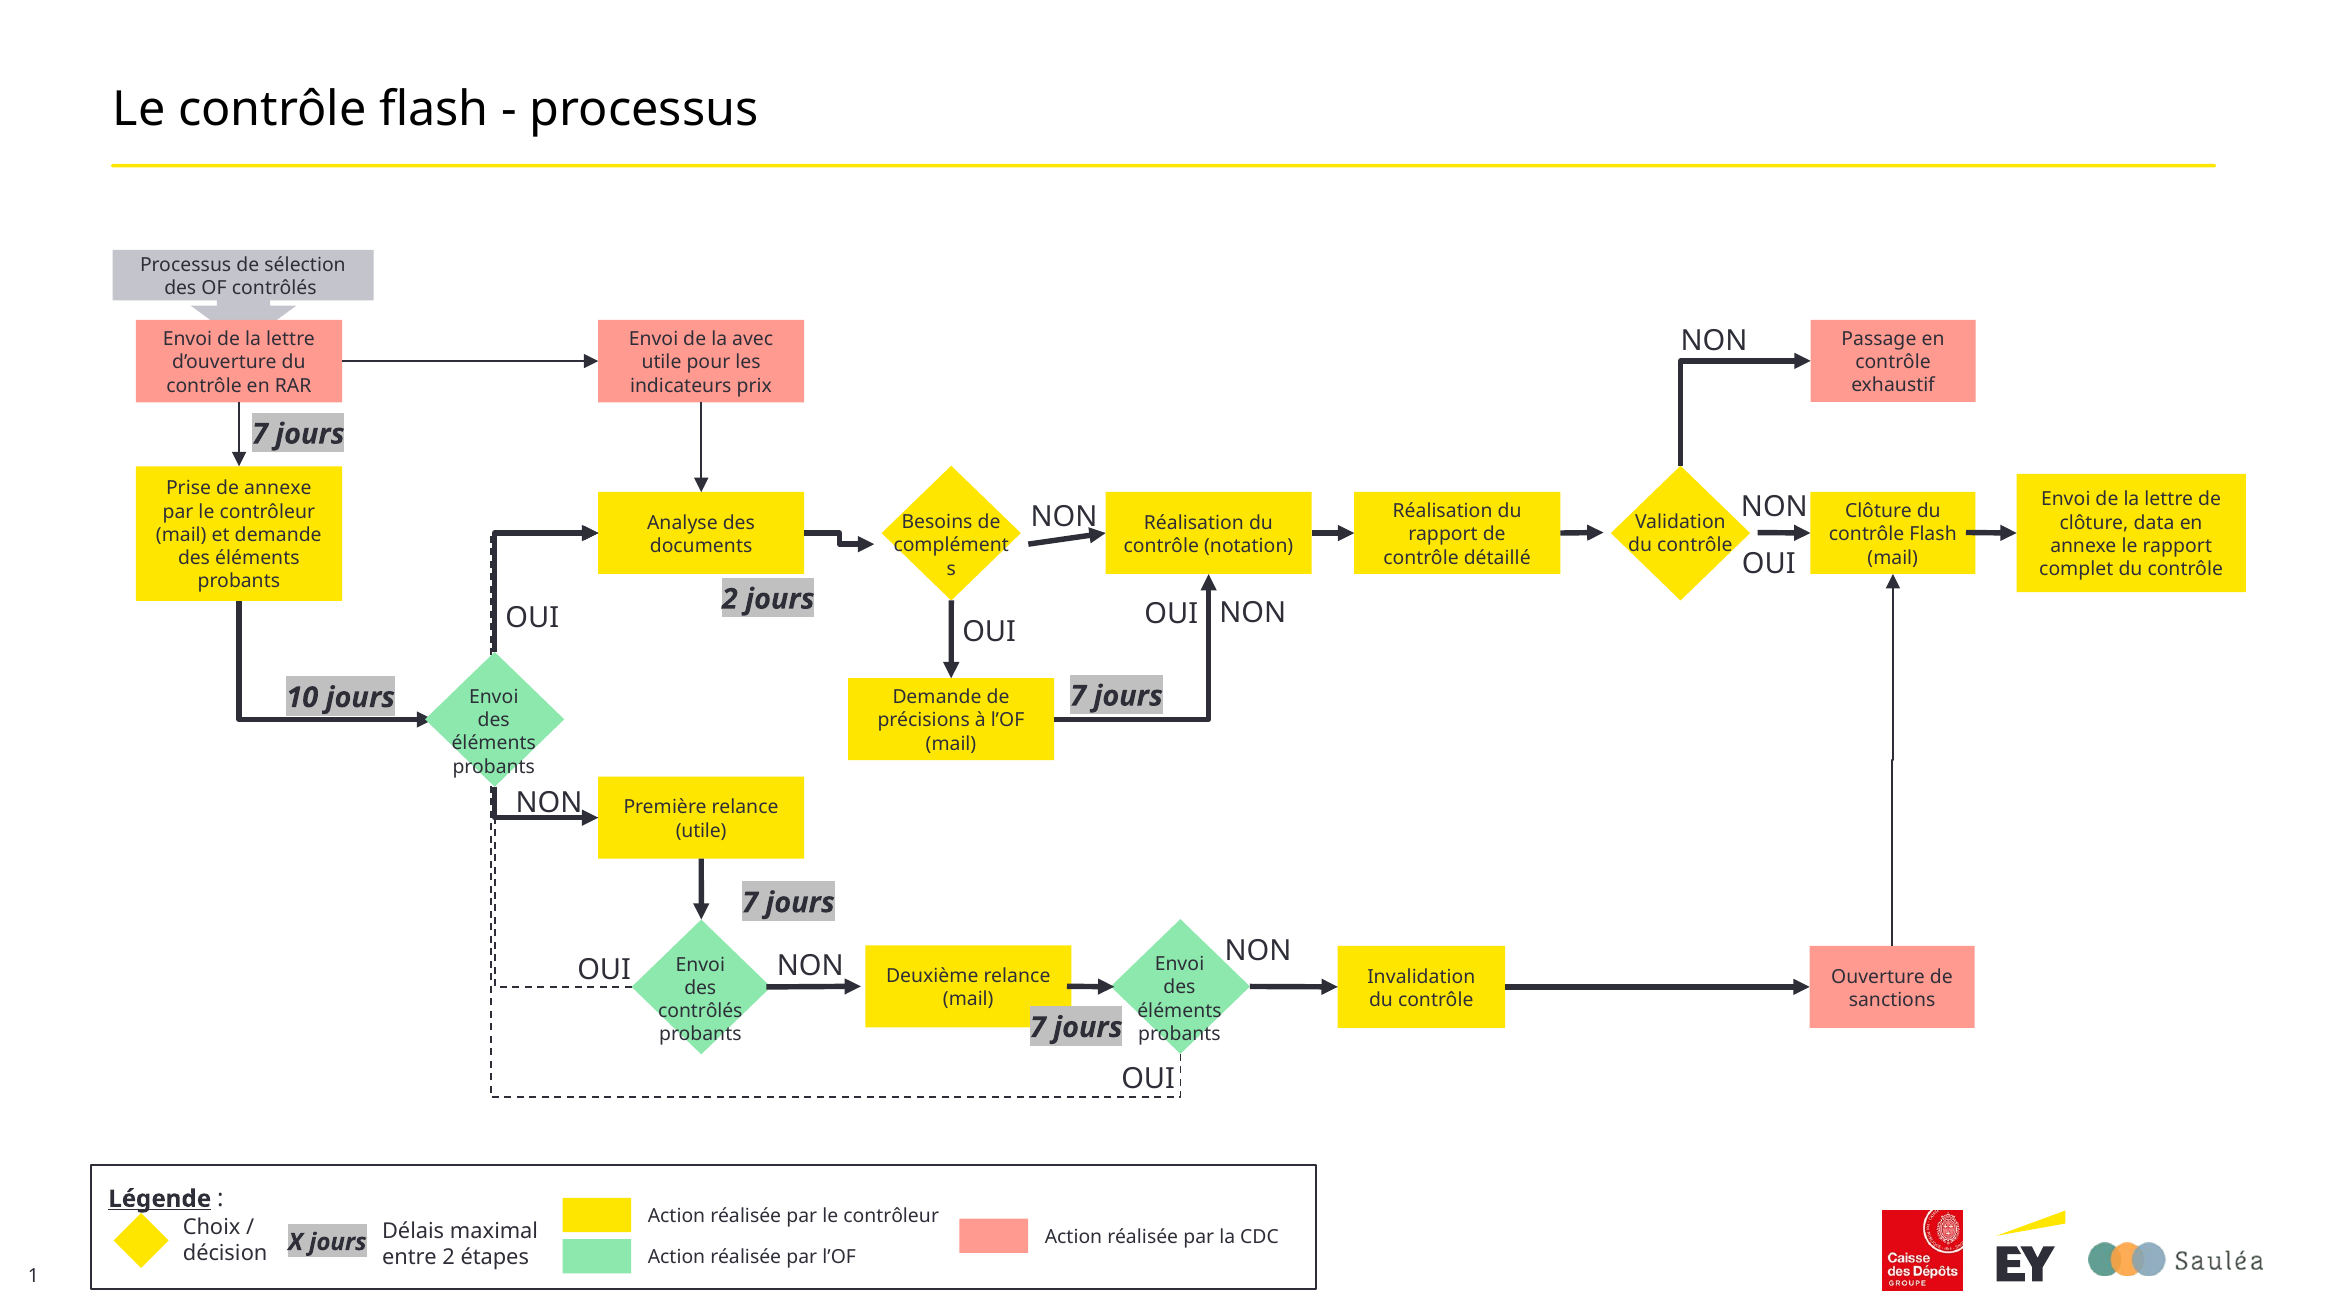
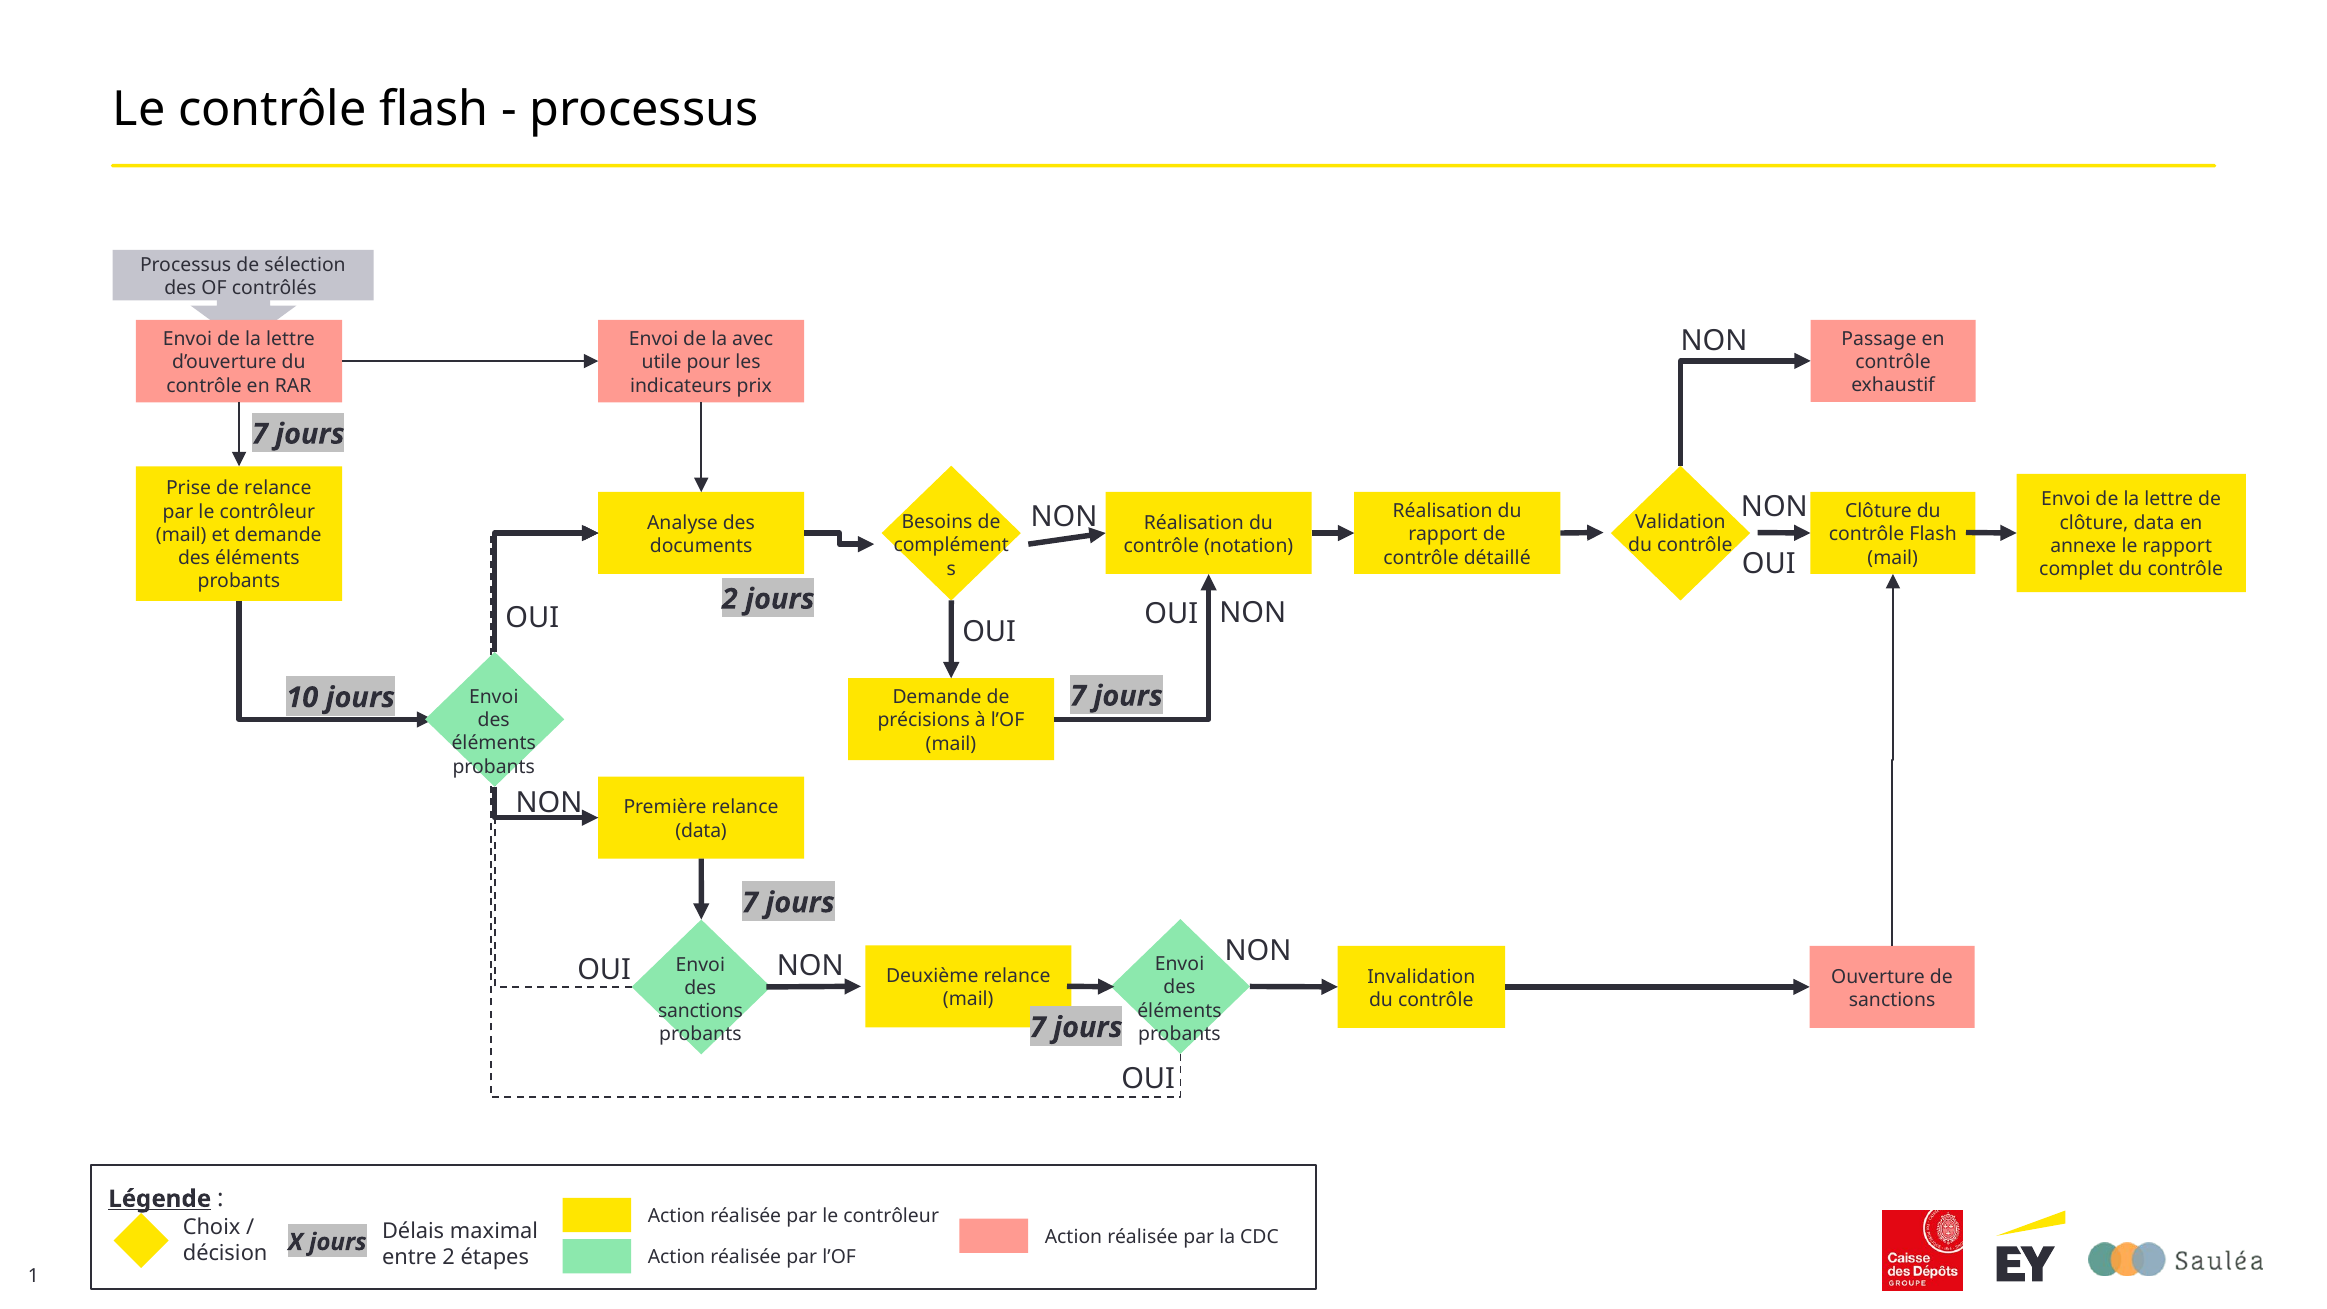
de annexe: annexe -> relance (278, 489)
utile: utile -> data (701, 831)
contrôlés: contrôlés -> sanctions (700, 1011)
